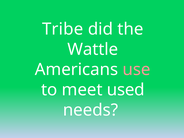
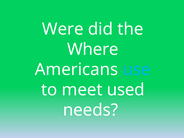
Tribe: Tribe -> Were (63, 29)
Wattle: Wattle -> Where (93, 49)
use colour: pink -> light blue (136, 70)
